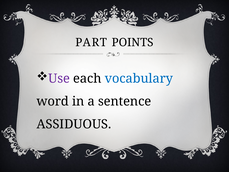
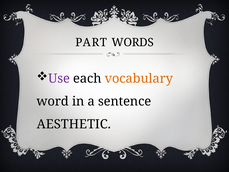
POINTS: POINTS -> WORDS (133, 42)
vocabulary colour: blue -> orange (139, 78)
ASSIDUOUS: ASSIDUOUS -> AESTHETIC (74, 124)
